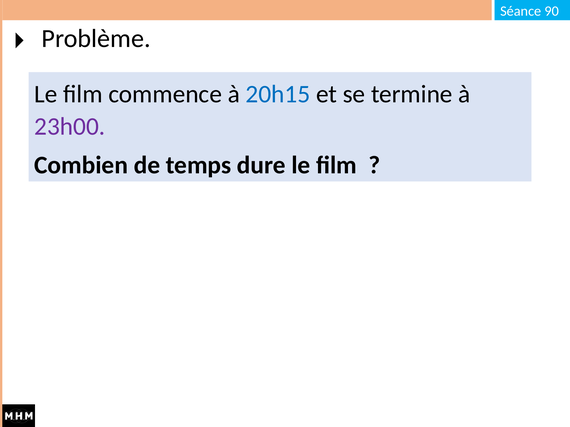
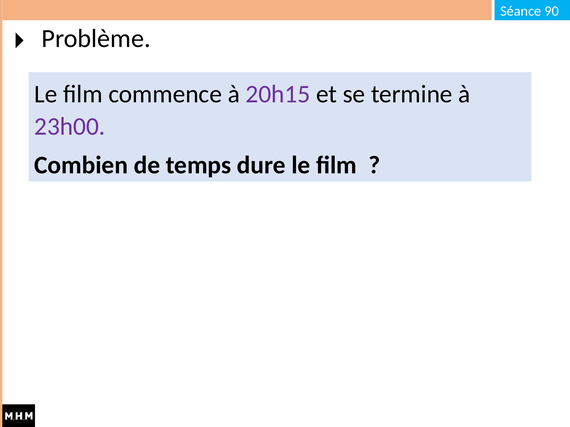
20h15 colour: blue -> purple (278, 94)
